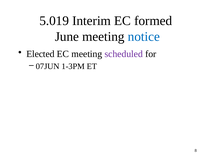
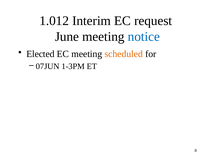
5.019: 5.019 -> 1.012 (54, 21)
formed: formed -> request (153, 21)
scheduled colour: purple -> orange (124, 54)
